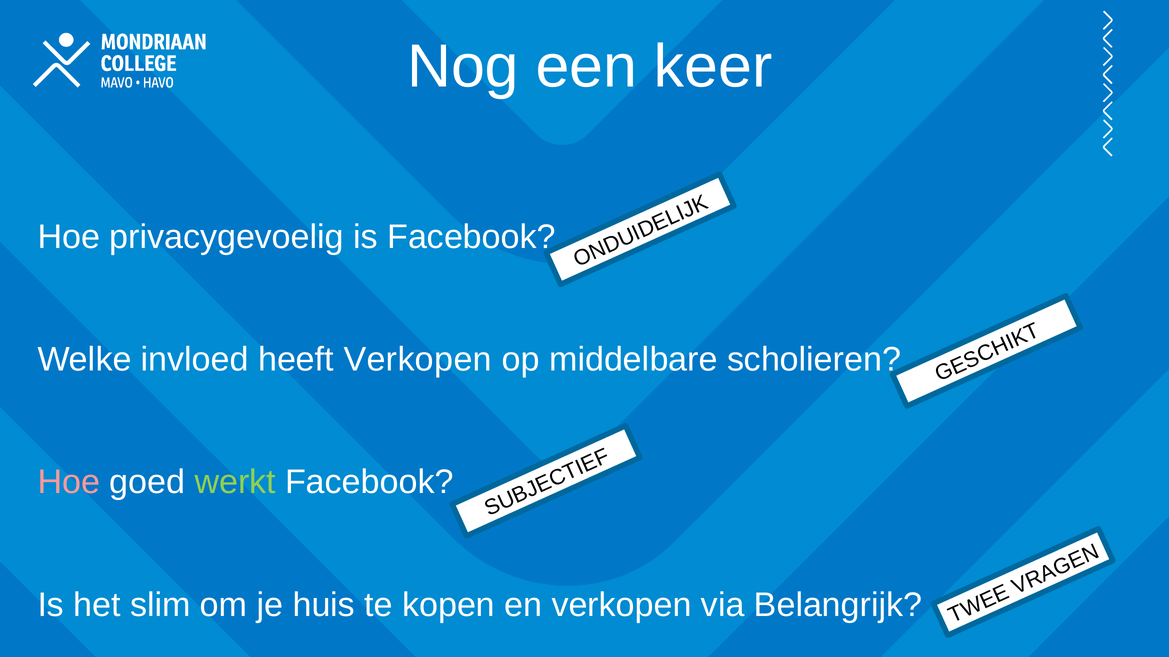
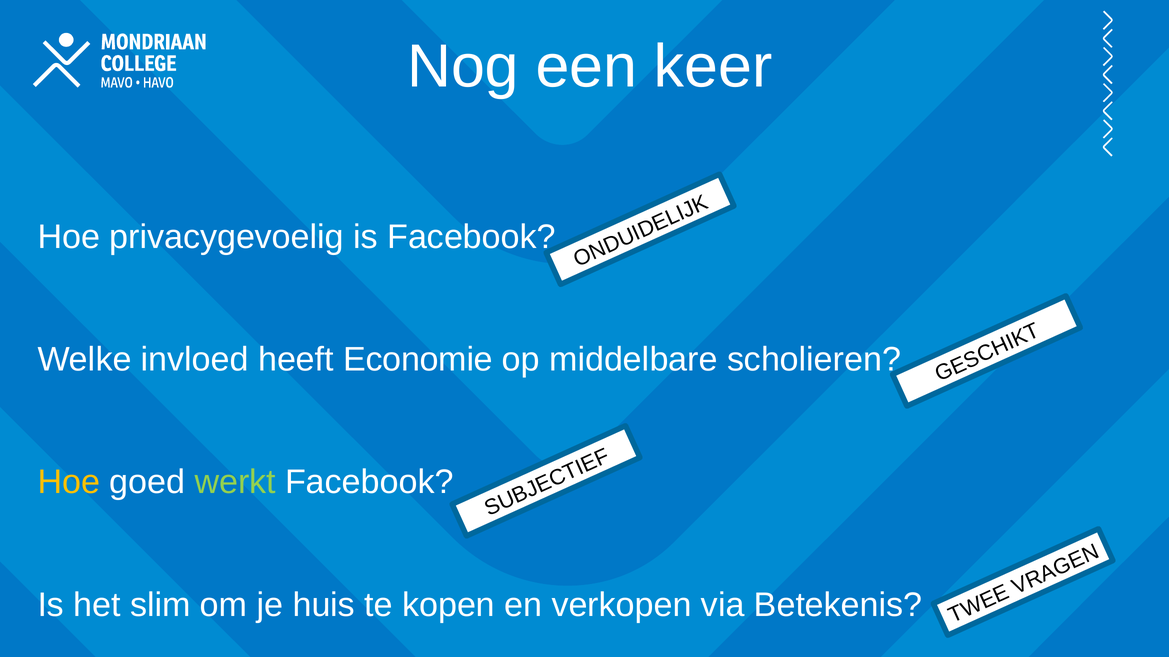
heeft Verkopen: Verkopen -> Economie (418, 360)
Hoe colour: pink -> yellow (69, 483)
Belangrijk: Belangrijk -> Betekenis (838, 605)
